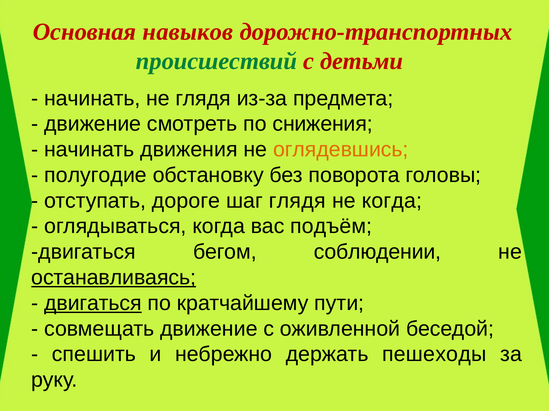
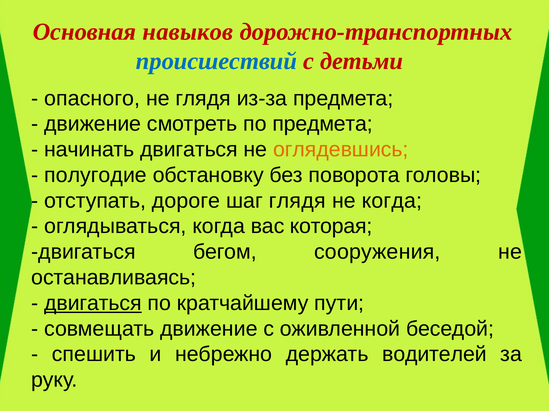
происшествий colour: green -> blue (216, 61)
начинать: начинать -> опасного (92, 99)
по снижения: снижения -> предмета (323, 124)
начинать движения: движения -> двигаться (189, 150)
подъём: подъём -> которая (331, 227)
соблюдении: соблюдении -> сооружения (377, 252)
останавливаясь underline: present -> none (114, 278)
пешеходы: пешеходы -> водителей (434, 355)
